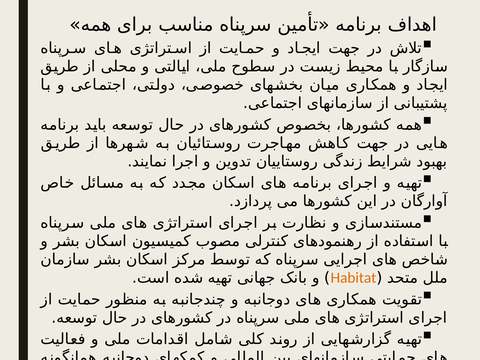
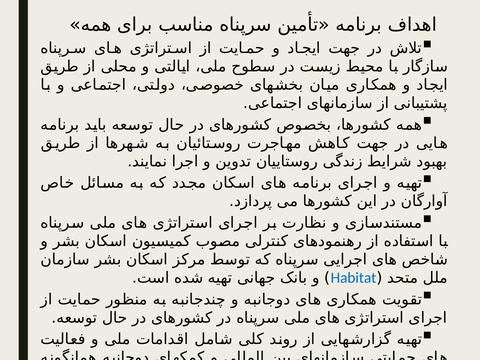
Habitat colour: orange -> blue (353, 278)
